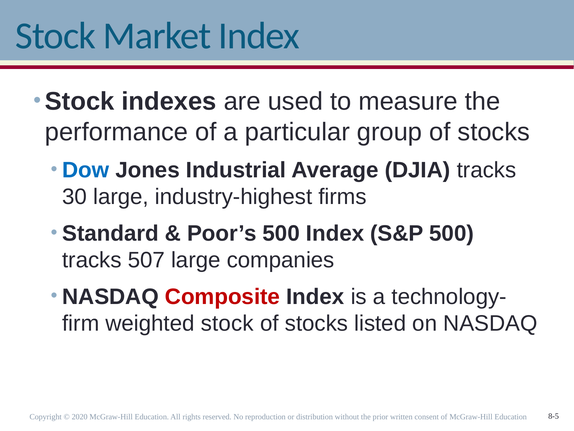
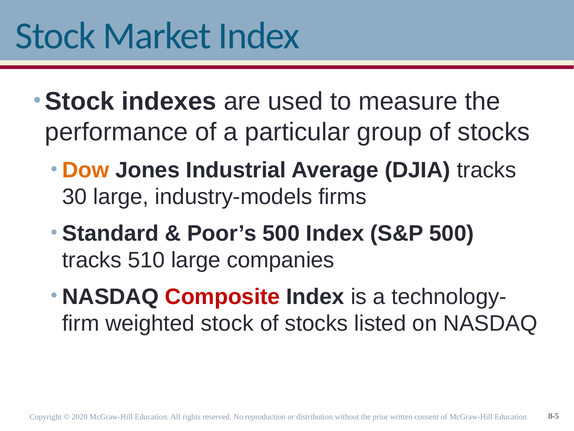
Dow colour: blue -> orange (86, 170)
industry-highest: industry-highest -> industry-models (234, 197)
507: 507 -> 510 (146, 260)
